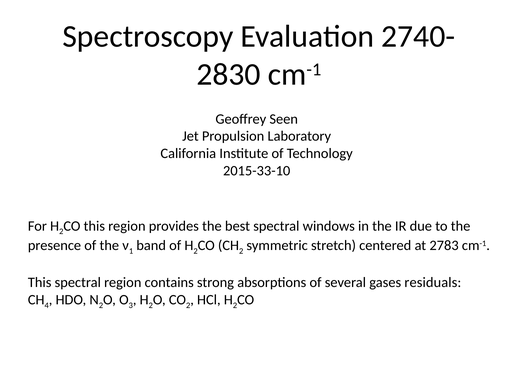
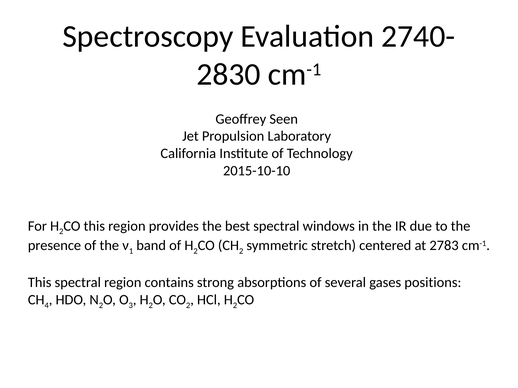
2015-33-10: 2015-33-10 -> 2015-10-10 (257, 171)
residuals: residuals -> positions (433, 283)
